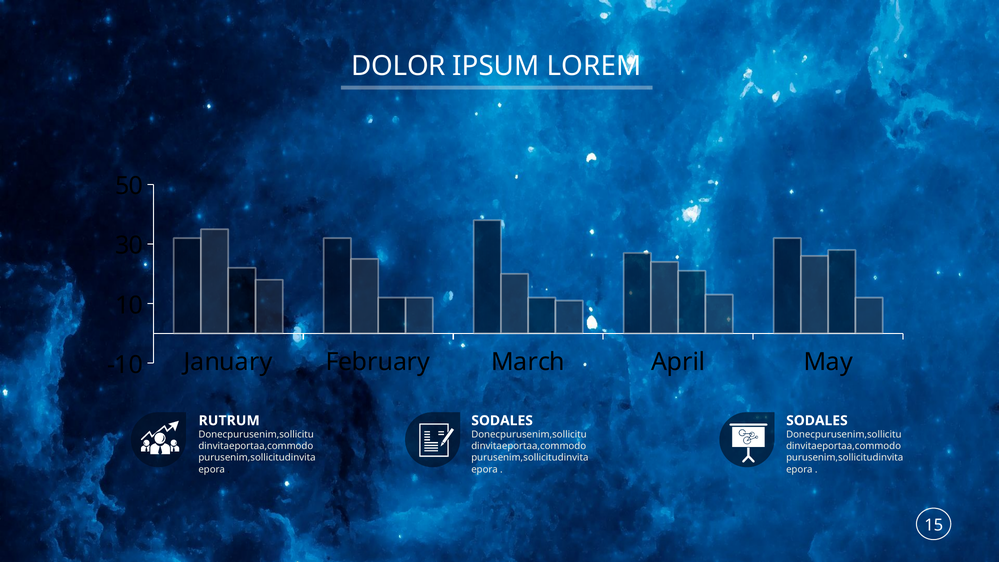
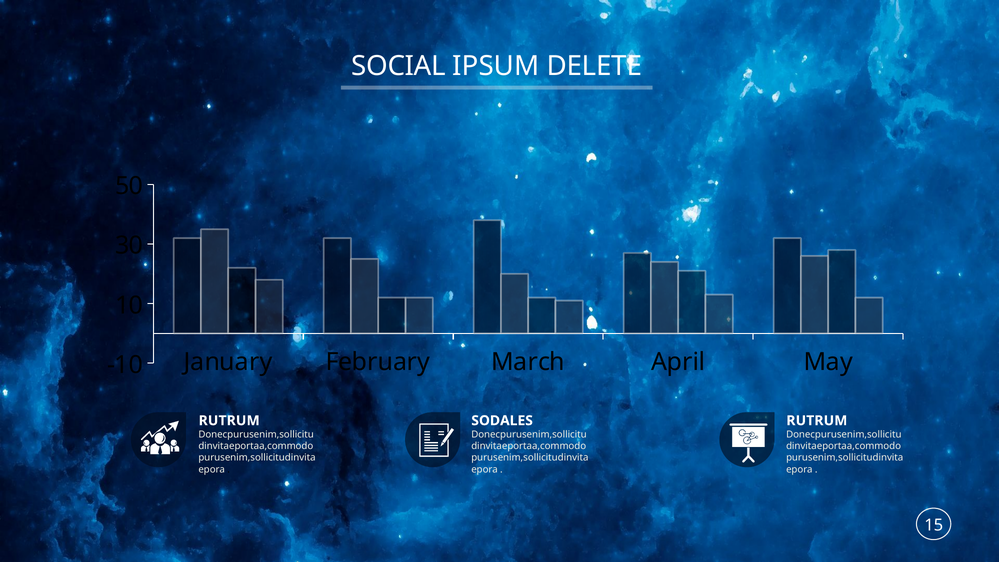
DOLOR: DOLOR -> SOCIAL (399, 66)
LOREM: LOREM -> DELETE (594, 66)
SODALES: SODALES -> RUTRUM (817, 421)
